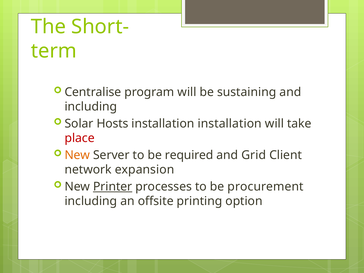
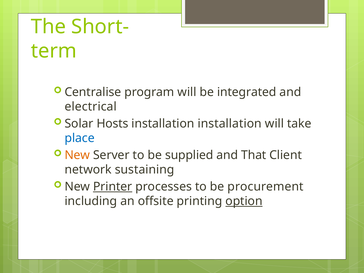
sustaining: sustaining -> integrated (247, 92)
including: including -> electrical (91, 107)
place colour: red -> blue (80, 138)
required: required -> supplied (189, 155)
Grid: Grid -> That (254, 155)
expansion: expansion -> sustaining (145, 170)
option underline: none -> present (244, 201)
